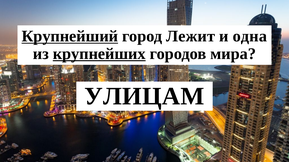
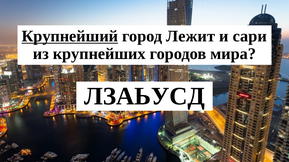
одна: одна -> сари (250, 36)
крупнейших underline: present -> none (99, 54)
УЛИЦАМ: УЛИЦАМ -> ЛЗАЬУСД (144, 96)
